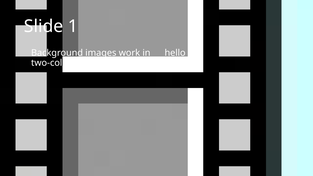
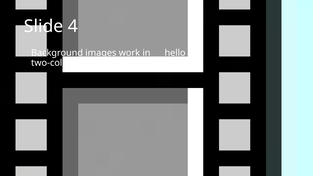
1: 1 -> 4 (73, 26)
